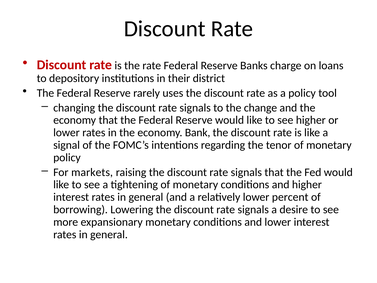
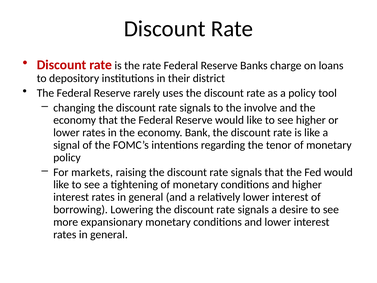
change: change -> involve (260, 108)
relatively lower percent: percent -> interest (290, 197)
